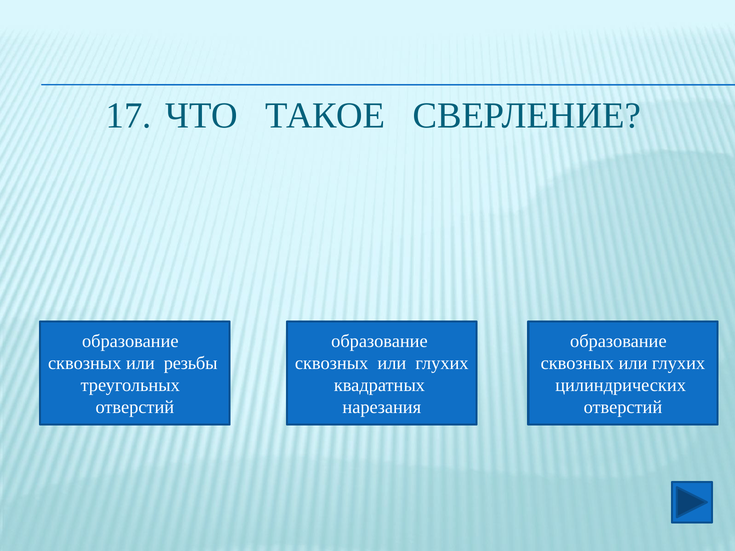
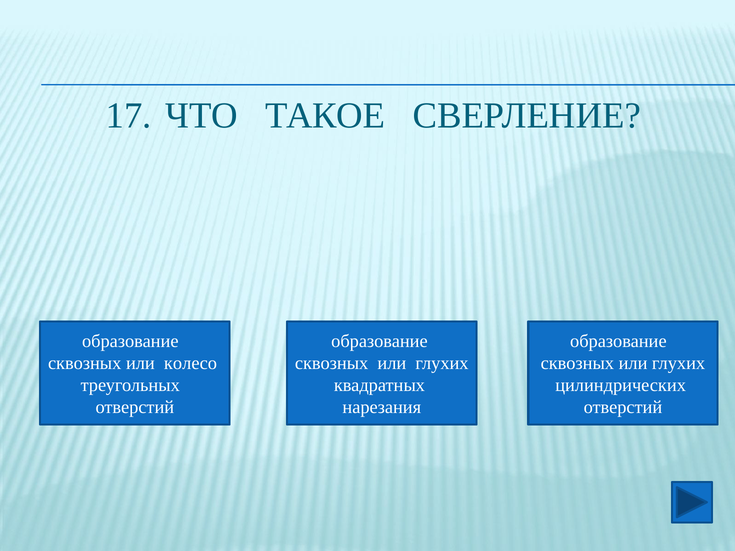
резьбы: резьбы -> колесо (190, 363)
